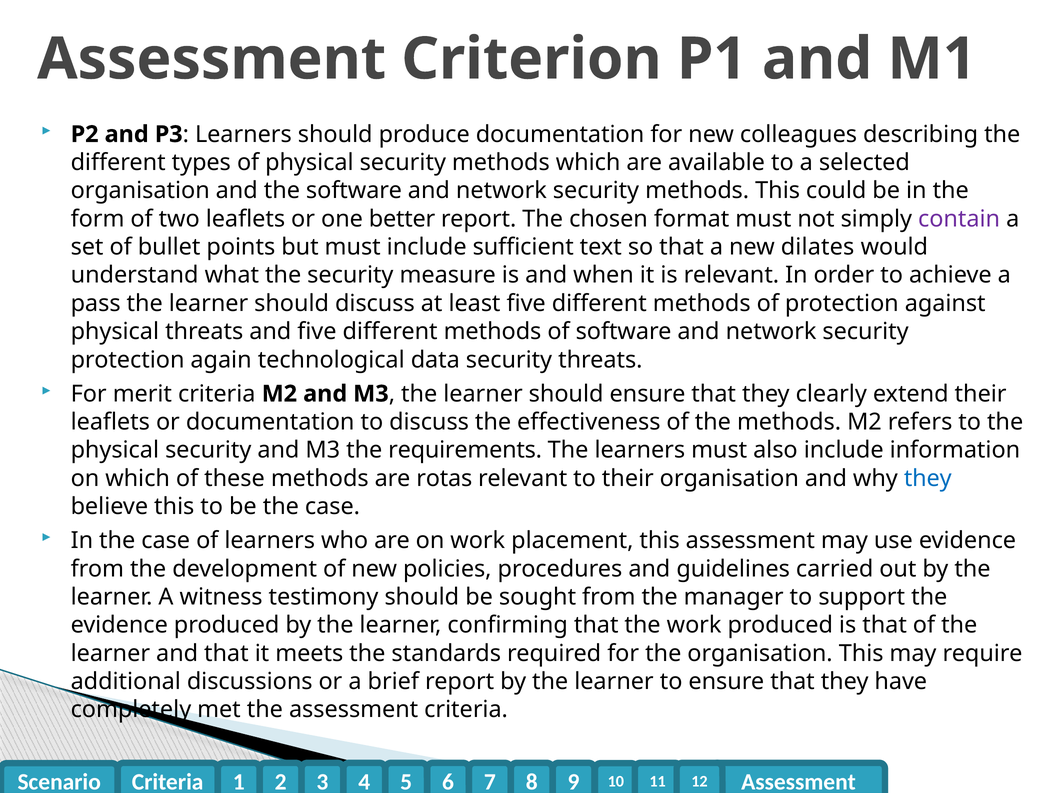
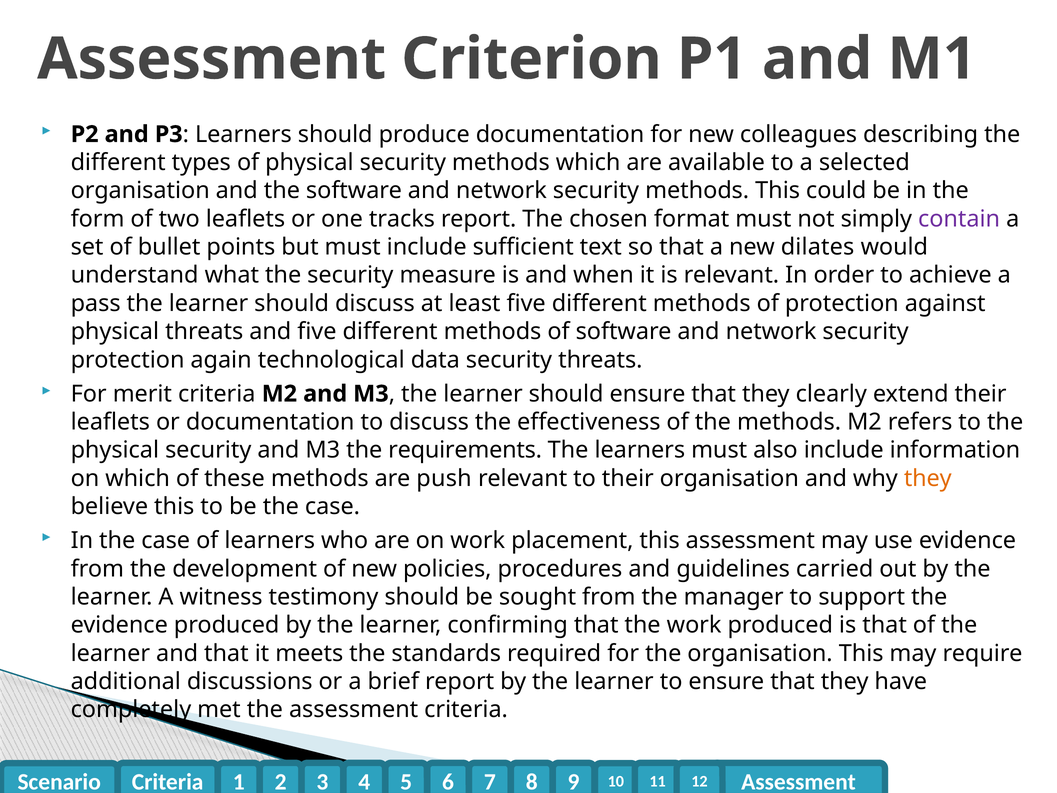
better: better -> tracks (402, 219)
rotas: rotas -> push (444, 478)
they colour: blue -> orange (928, 478)
